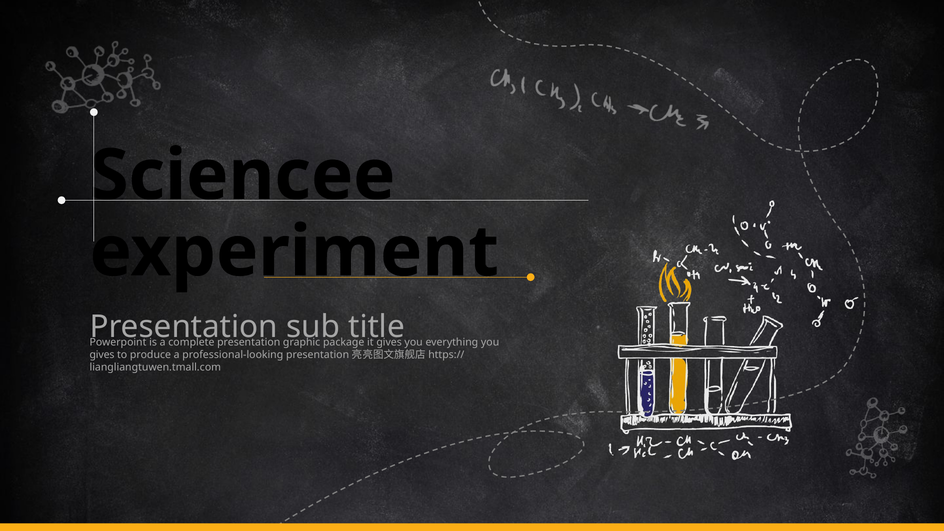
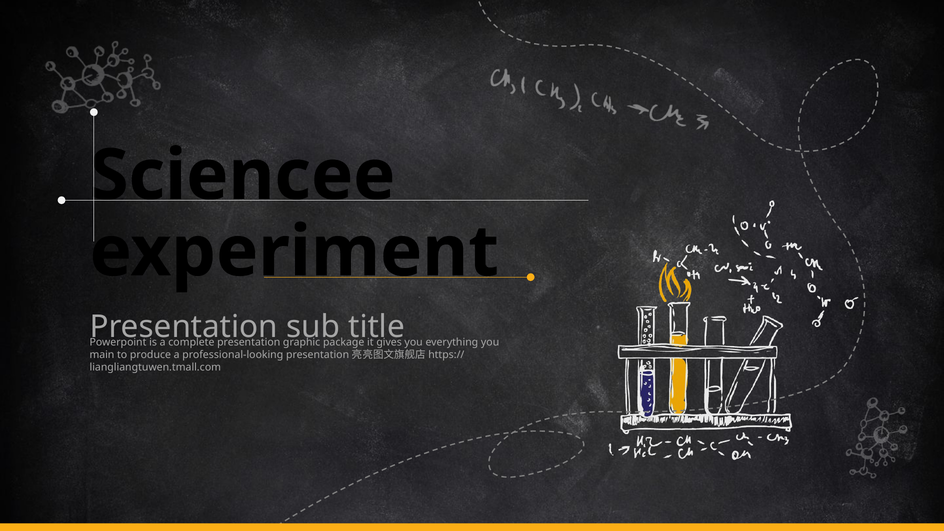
gives: gives -> main (102, 355)
